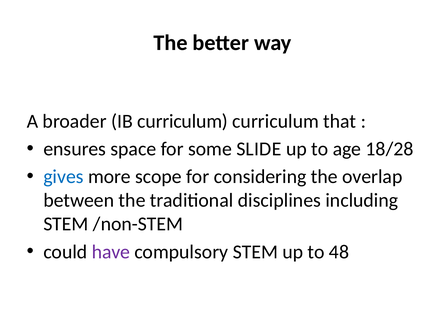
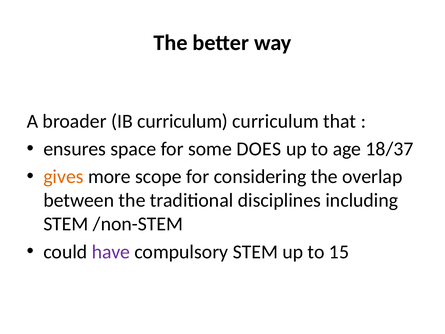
SLIDE: SLIDE -> DOES (259, 149)
18/28: 18/28 -> 18/37 (390, 149)
gives colour: blue -> orange (63, 176)
48: 48 -> 15 (339, 252)
